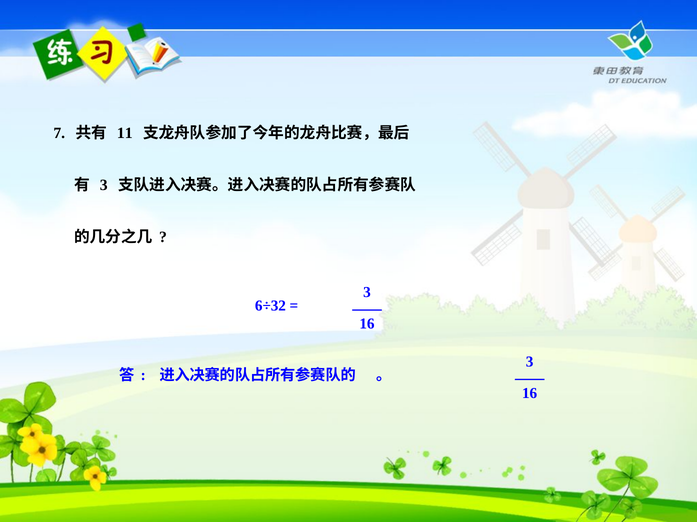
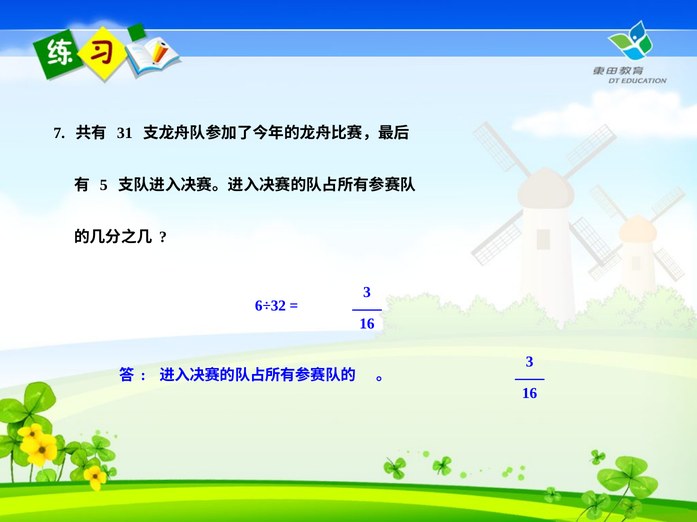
11: 11 -> 31 (125, 133)
3: 3 -> 5 (104, 185)
